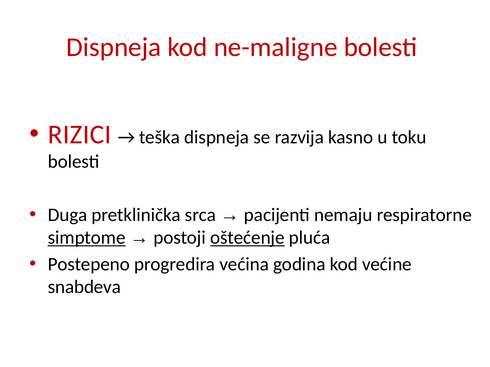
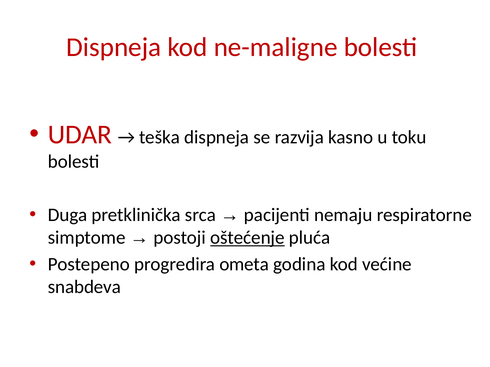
RIZICI: RIZICI -> UDAR (80, 135)
simptome underline: present -> none (87, 238)
većina: većina -> ometa (244, 265)
